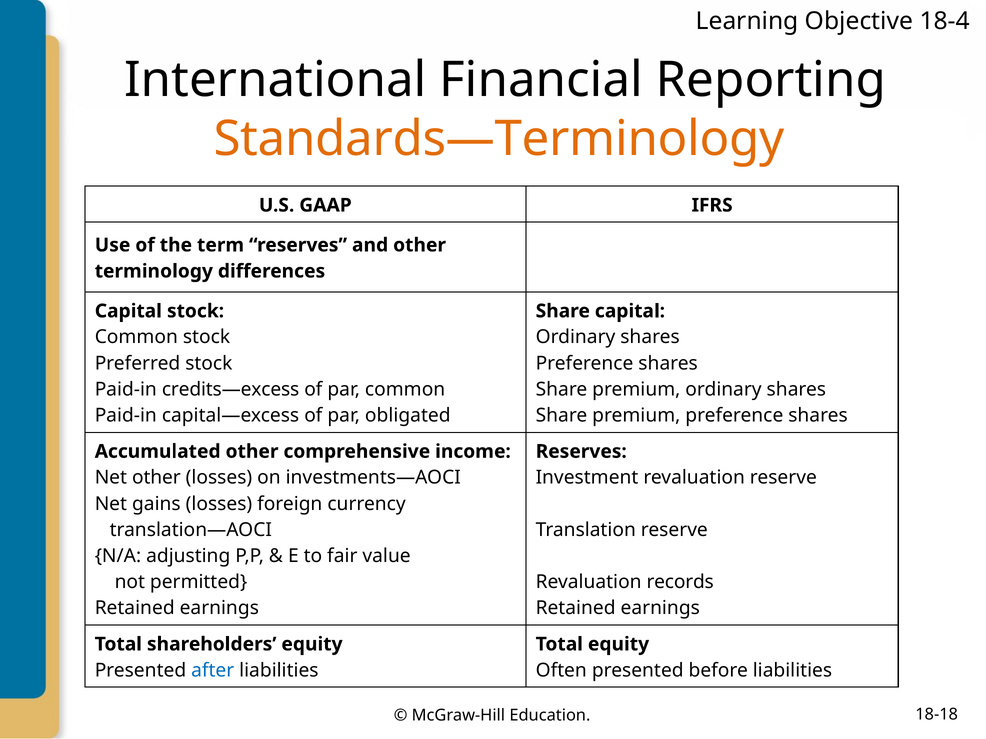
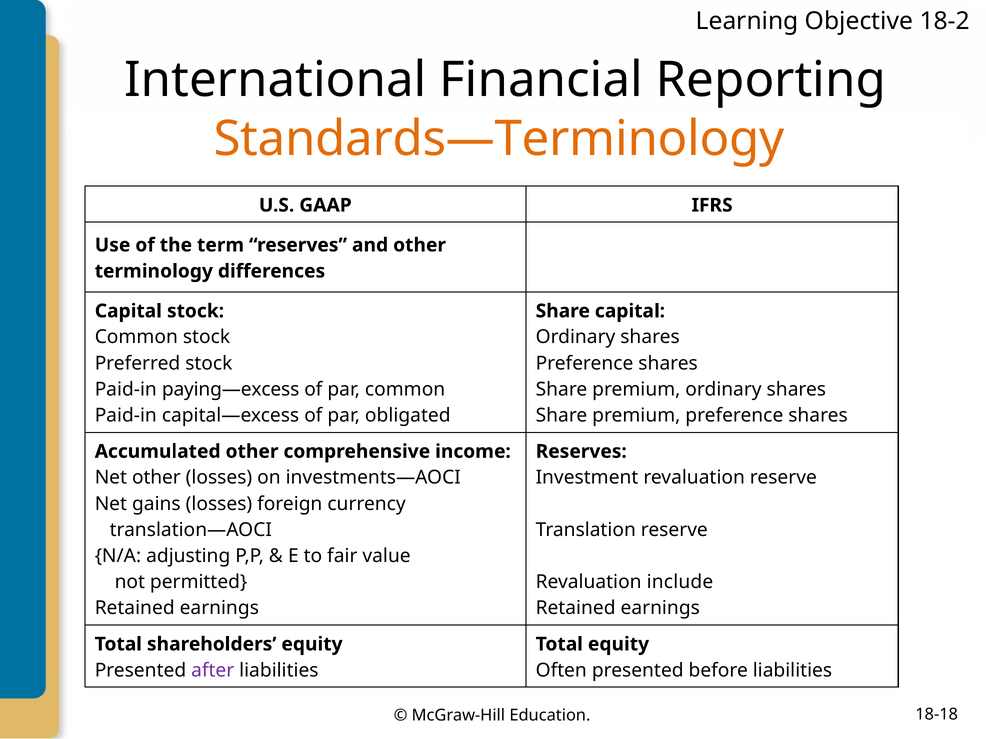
18-4: 18-4 -> 18-2 (945, 21)
credits—excess: credits—excess -> paying—excess (231, 390)
records: records -> include (680, 582)
after colour: blue -> purple (213, 671)
